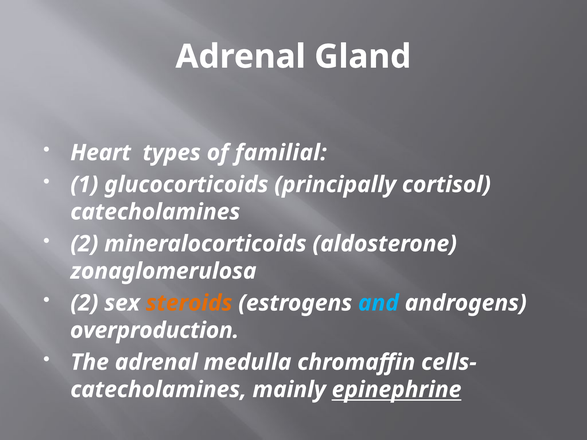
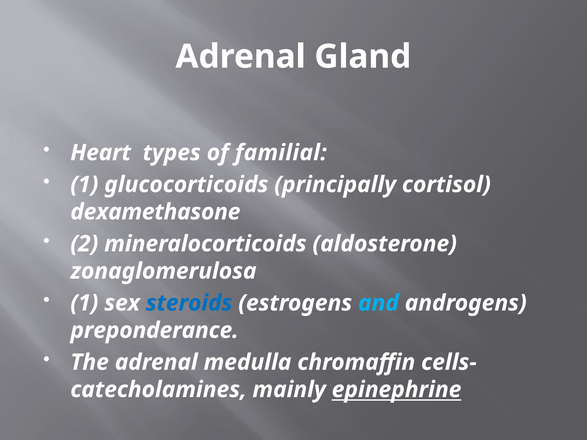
catecholamines: catecholamines -> dexamethasone (155, 212)
2: 2 -> 1 (84, 303)
steroids colour: orange -> blue (189, 303)
overproduction: overproduction -> preponderance (154, 331)
